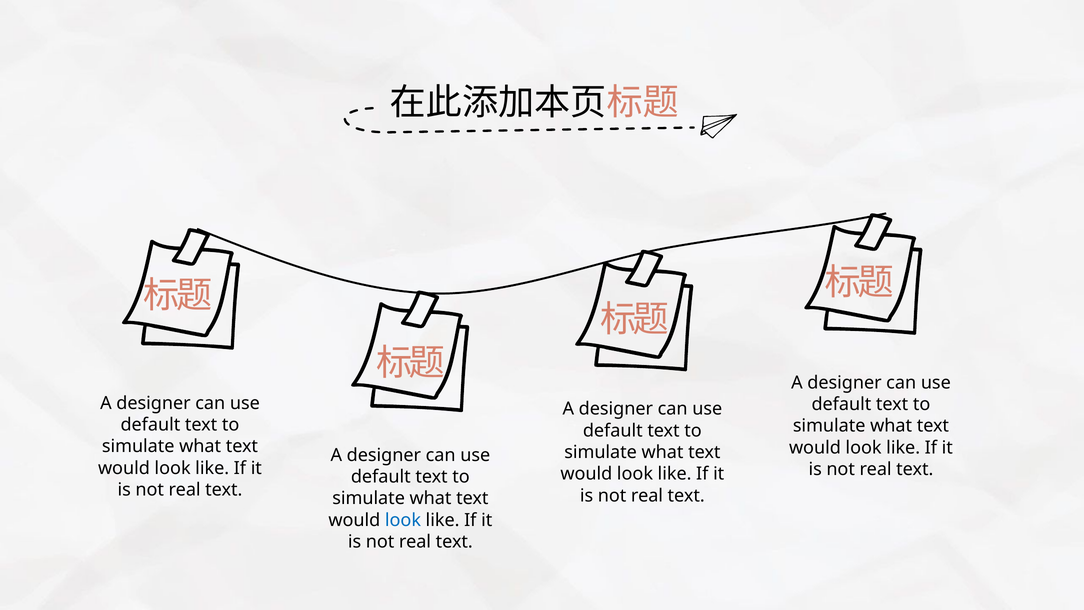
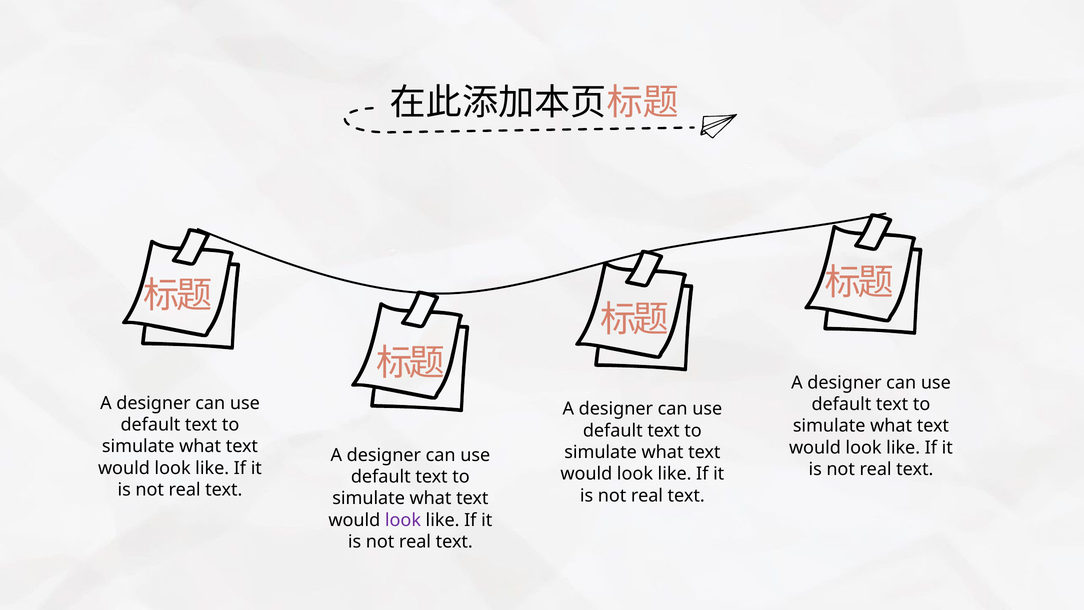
look colour: blue -> purple (403, 520)
